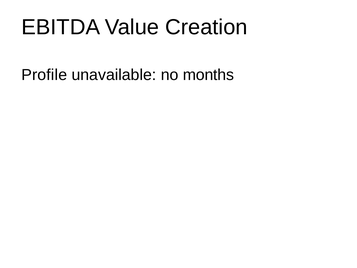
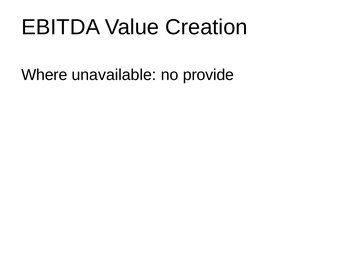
Profile: Profile -> Where (44, 75)
months: months -> provide (208, 75)
